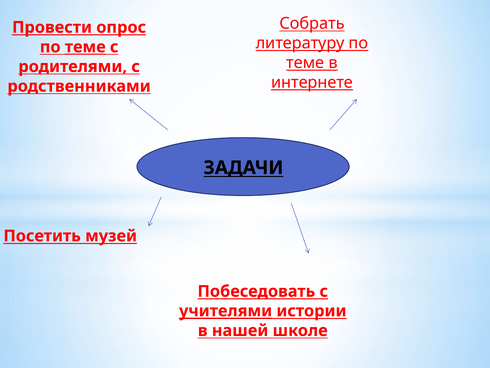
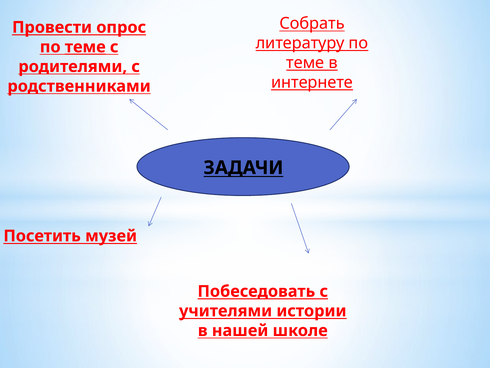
учителями underline: present -> none (226, 311)
